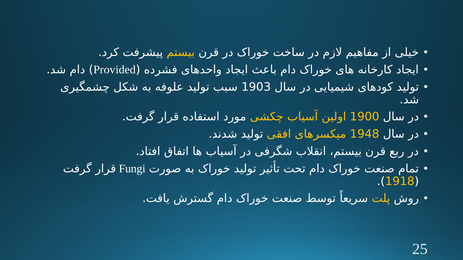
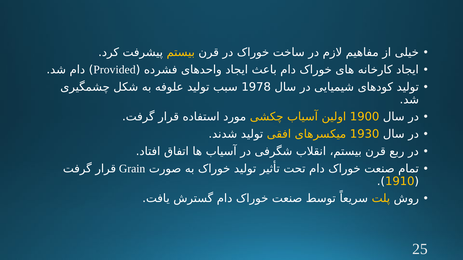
1903: 1903 -> 1978 (256, 87)
1948: 1948 -> 1930 (365, 134)
Fungi: Fungi -> Grain (132, 169)
1918: 1918 -> 1910 (400, 181)
